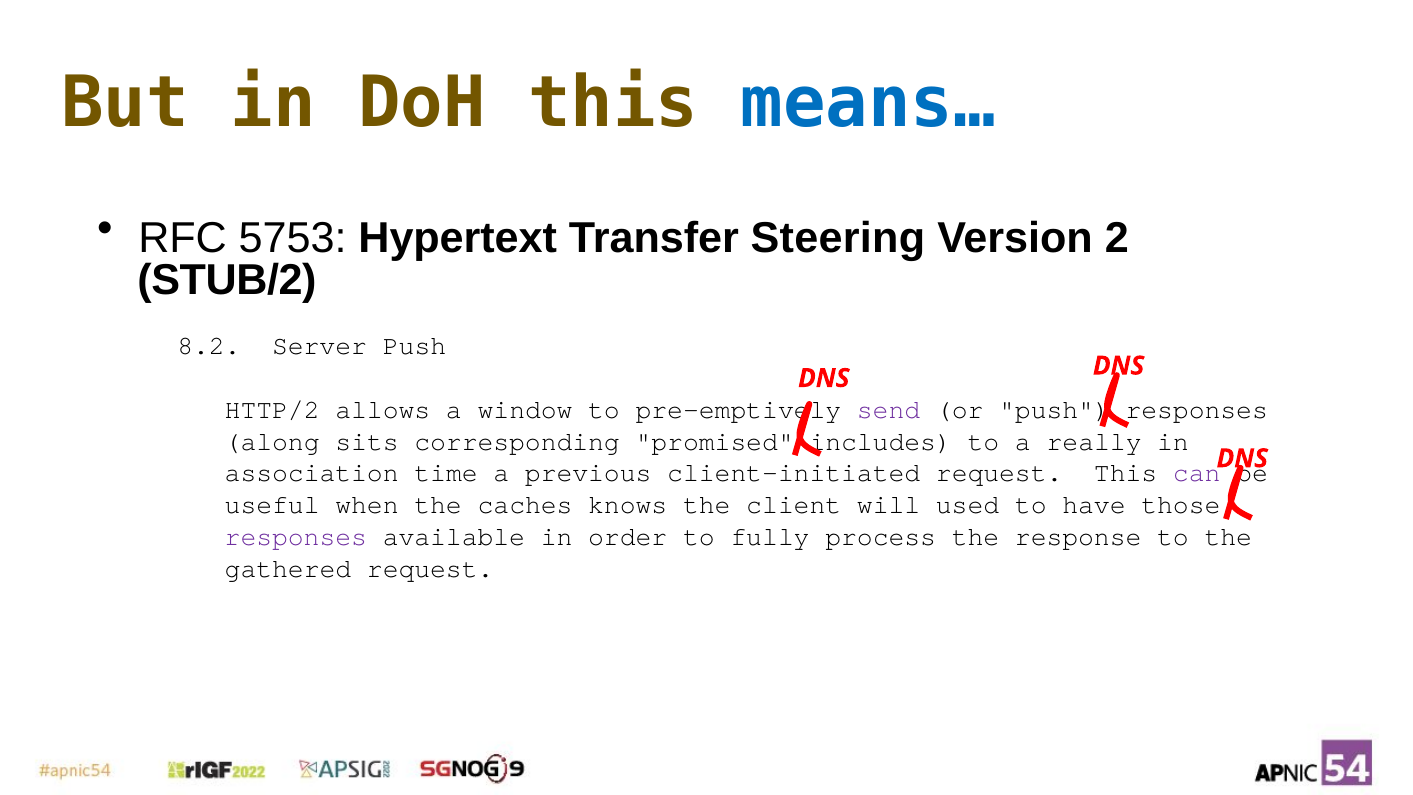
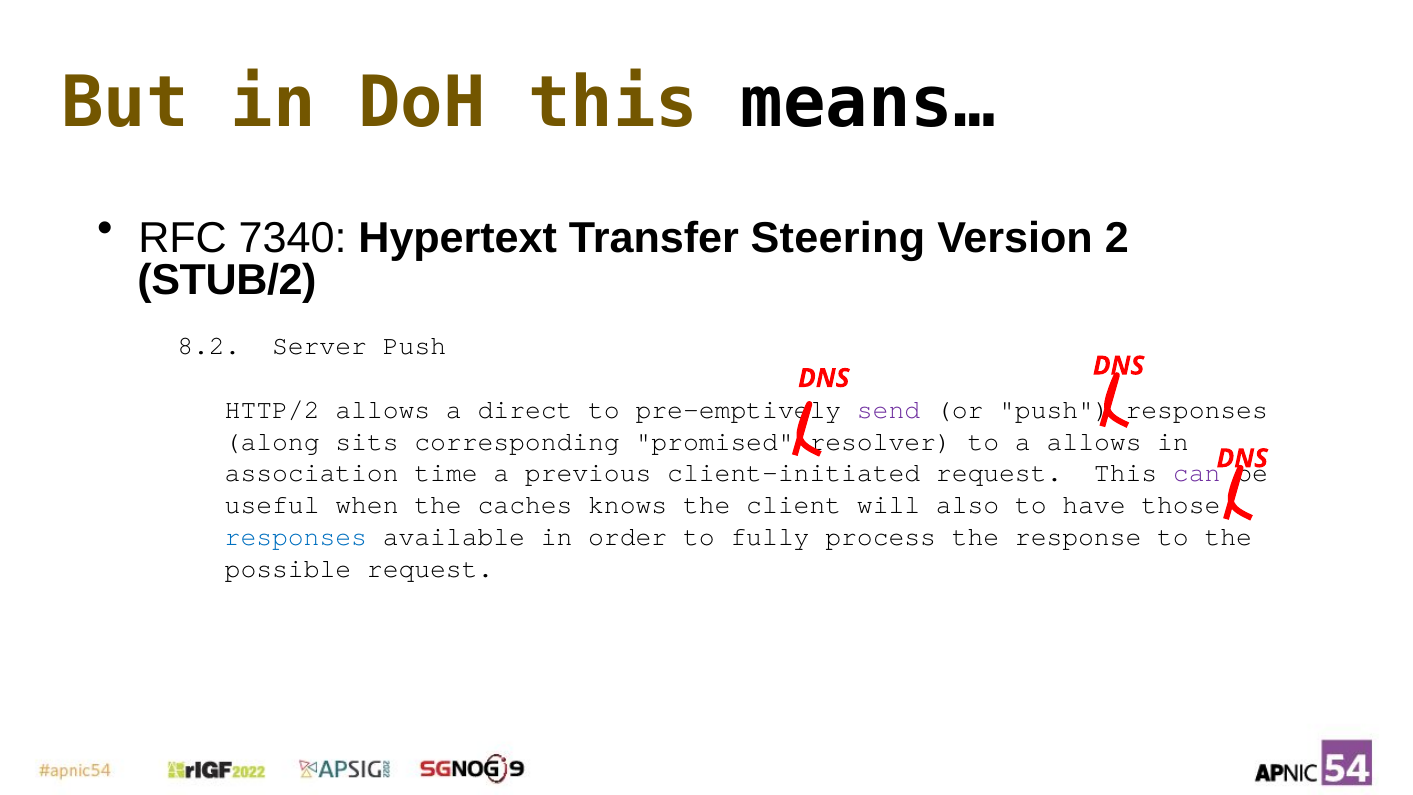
means… colour: blue -> black (868, 103)
5753: 5753 -> 7340 (293, 239)
window: window -> direct (525, 410)
includes: includes -> resolver (881, 441)
a really: really -> allows (1094, 441)
used: used -> also (968, 505)
responses colour: purple -> blue (296, 537)
gathered: gathered -> possible (288, 568)
